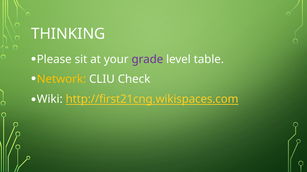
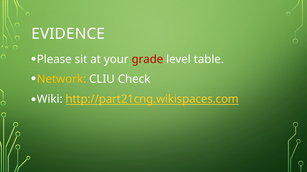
THINKING: THINKING -> EVIDENCE (68, 34)
grade colour: purple -> red (147, 60)
http://first21cng.wikispaces.com: http://first21cng.wikispaces.com -> http://part21cng.wikispaces.com (152, 100)
